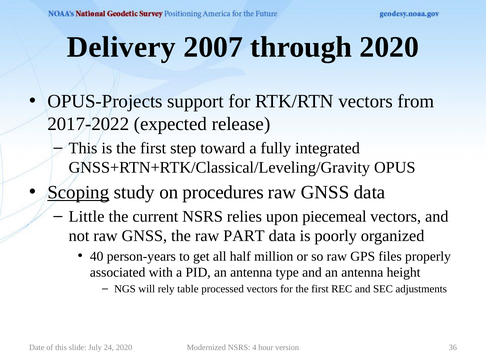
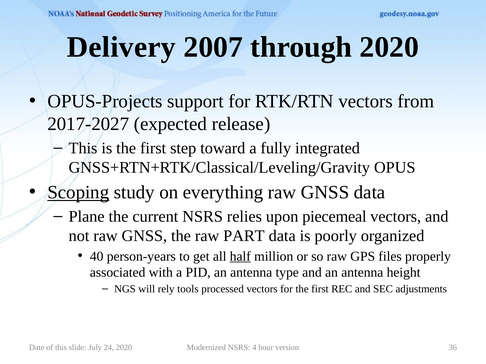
2017-2022: 2017-2022 -> 2017-2027 (88, 124)
procedures: procedures -> everything (223, 193)
Little: Little -> Plane (87, 217)
half underline: none -> present (240, 257)
table: table -> tools (188, 289)
